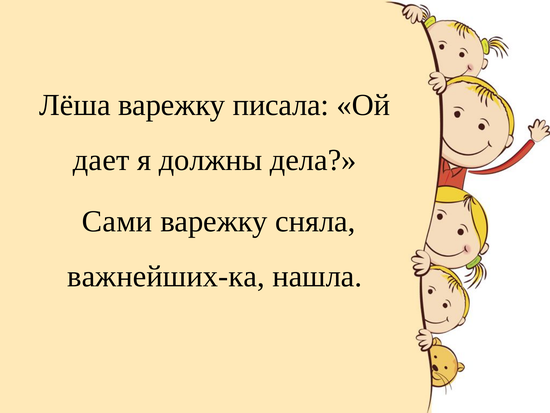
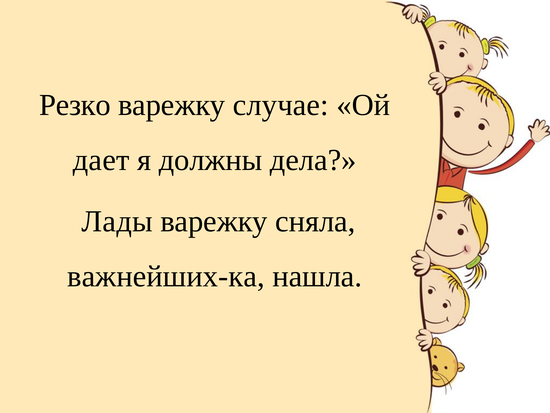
Лёша: Лёша -> Резко (75, 105)
писала: писала -> случае (281, 105)
Сами: Сами -> Лады (117, 221)
